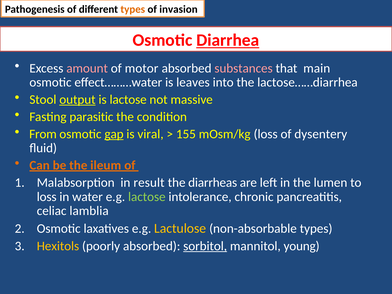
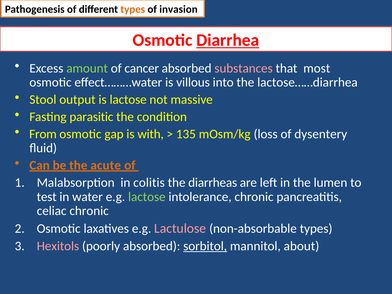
amount colour: pink -> light green (87, 68)
motor: motor -> cancer (142, 68)
main: main -> most (317, 68)
leaves: leaves -> villous (193, 82)
output underline: present -> none (77, 100)
gap underline: present -> none (114, 134)
viral: viral -> with (151, 134)
155: 155 -> 135 (186, 134)
ileum: ileum -> acute (106, 165)
result: result -> colitis (149, 183)
loss: loss -> test (47, 197)
celiac lamblia: lamblia -> chronic (89, 211)
Lactulose colour: yellow -> pink (180, 229)
Hexitols colour: yellow -> pink (58, 246)
young: young -> about (301, 246)
